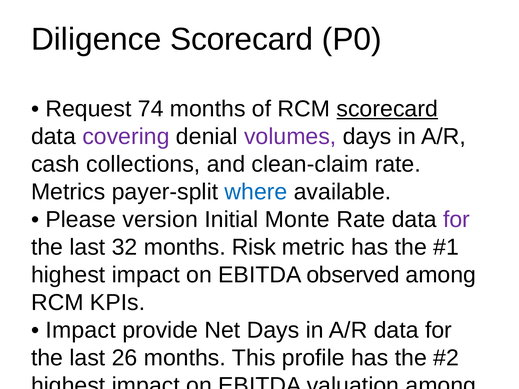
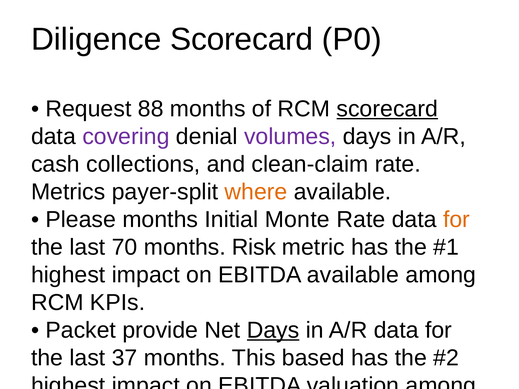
74: 74 -> 88 (151, 109)
where colour: blue -> orange (256, 192)
Please version: version -> months (160, 220)
for colour: purple -> orange (456, 220)
32: 32 -> 70 (125, 247)
EBITDA observed: observed -> available (353, 275)
Impact: Impact -> Packet (81, 330)
Days underline: none -> present (273, 330)
26: 26 -> 37 (125, 358)
profile: profile -> based (313, 358)
